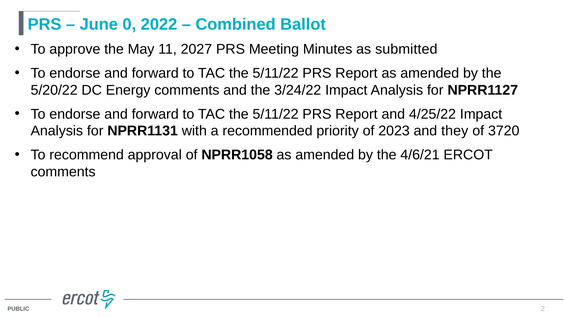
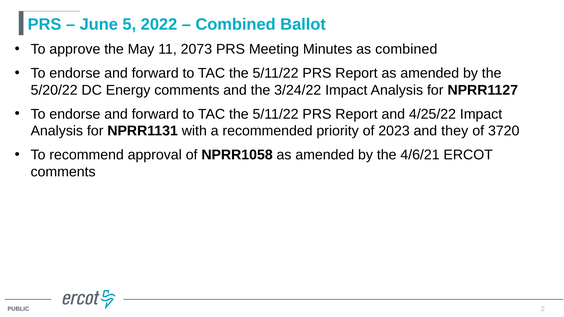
0: 0 -> 5 (129, 24)
2027: 2027 -> 2073 (196, 49)
as submitted: submitted -> combined (406, 49)
